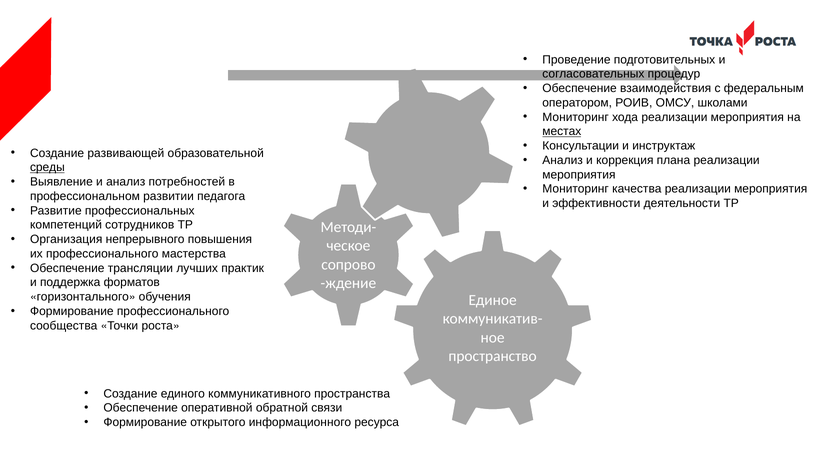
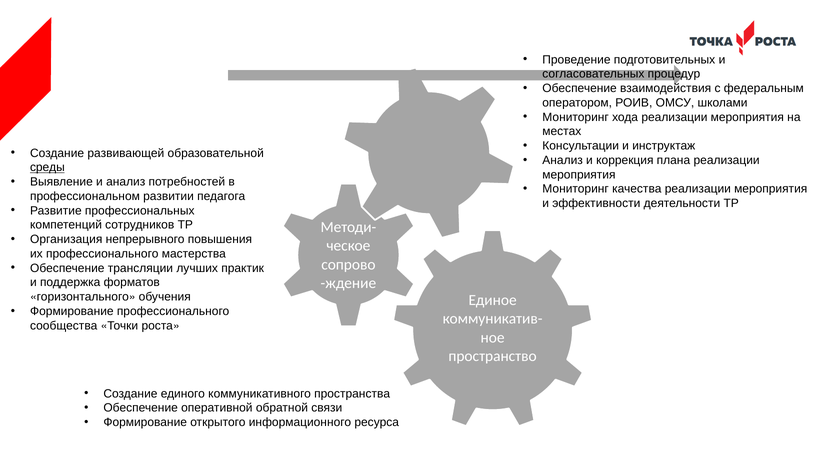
местах underline: present -> none (562, 131)
